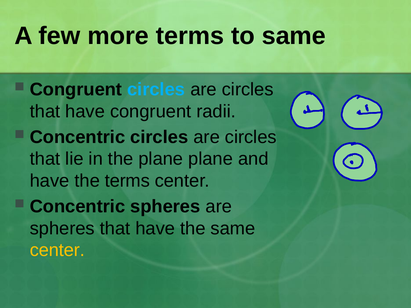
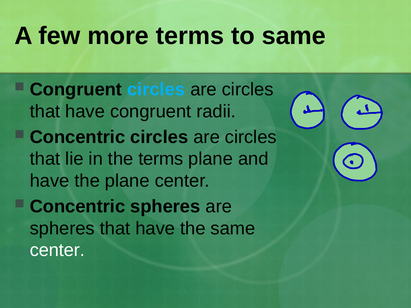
the plane: plane -> terms (161, 159)
the terms: terms -> plane (127, 181)
center colour: yellow -> white (57, 250)
